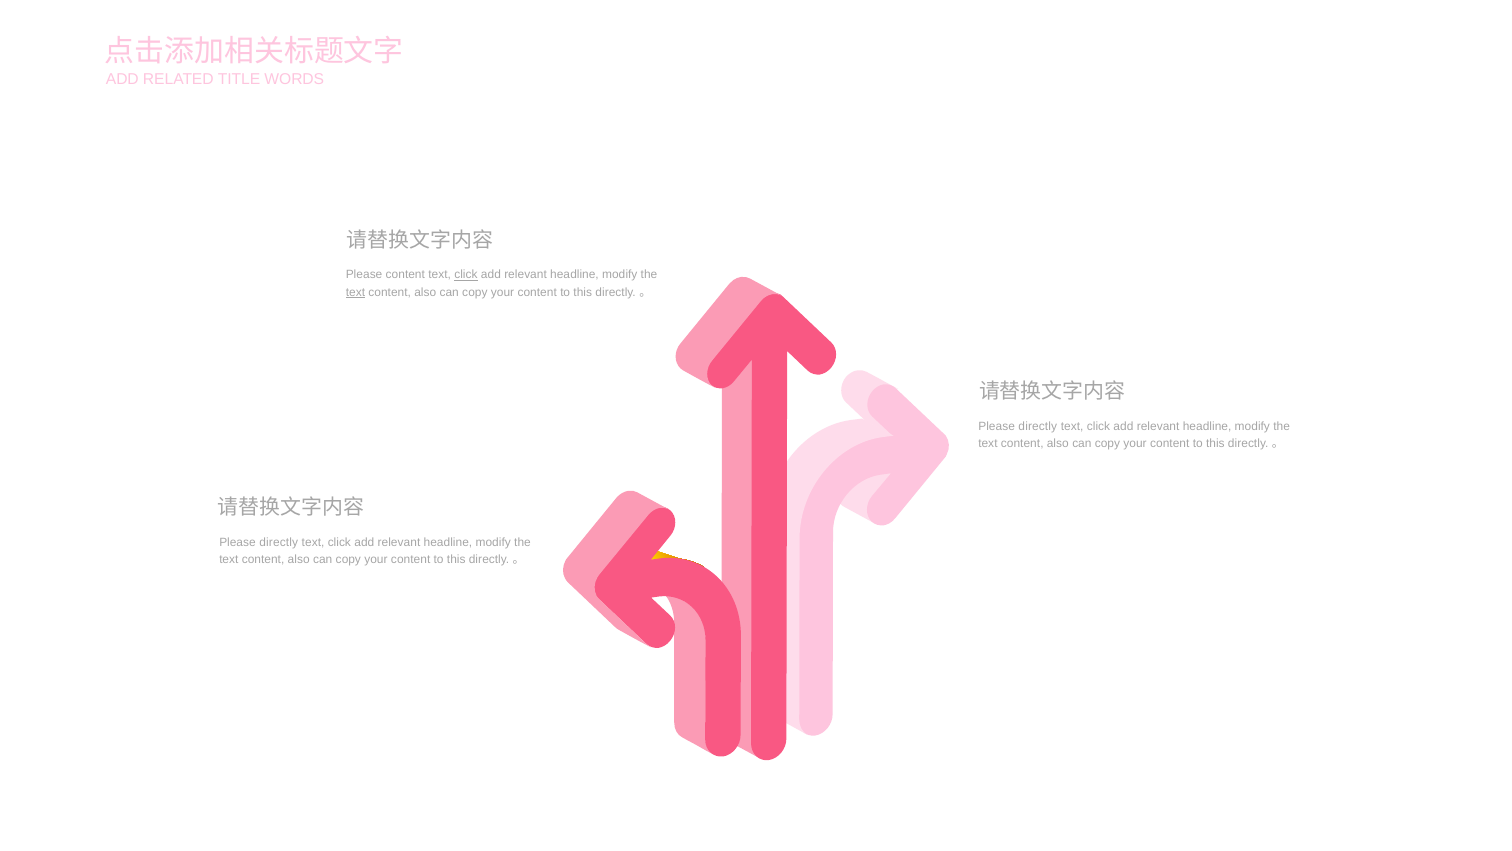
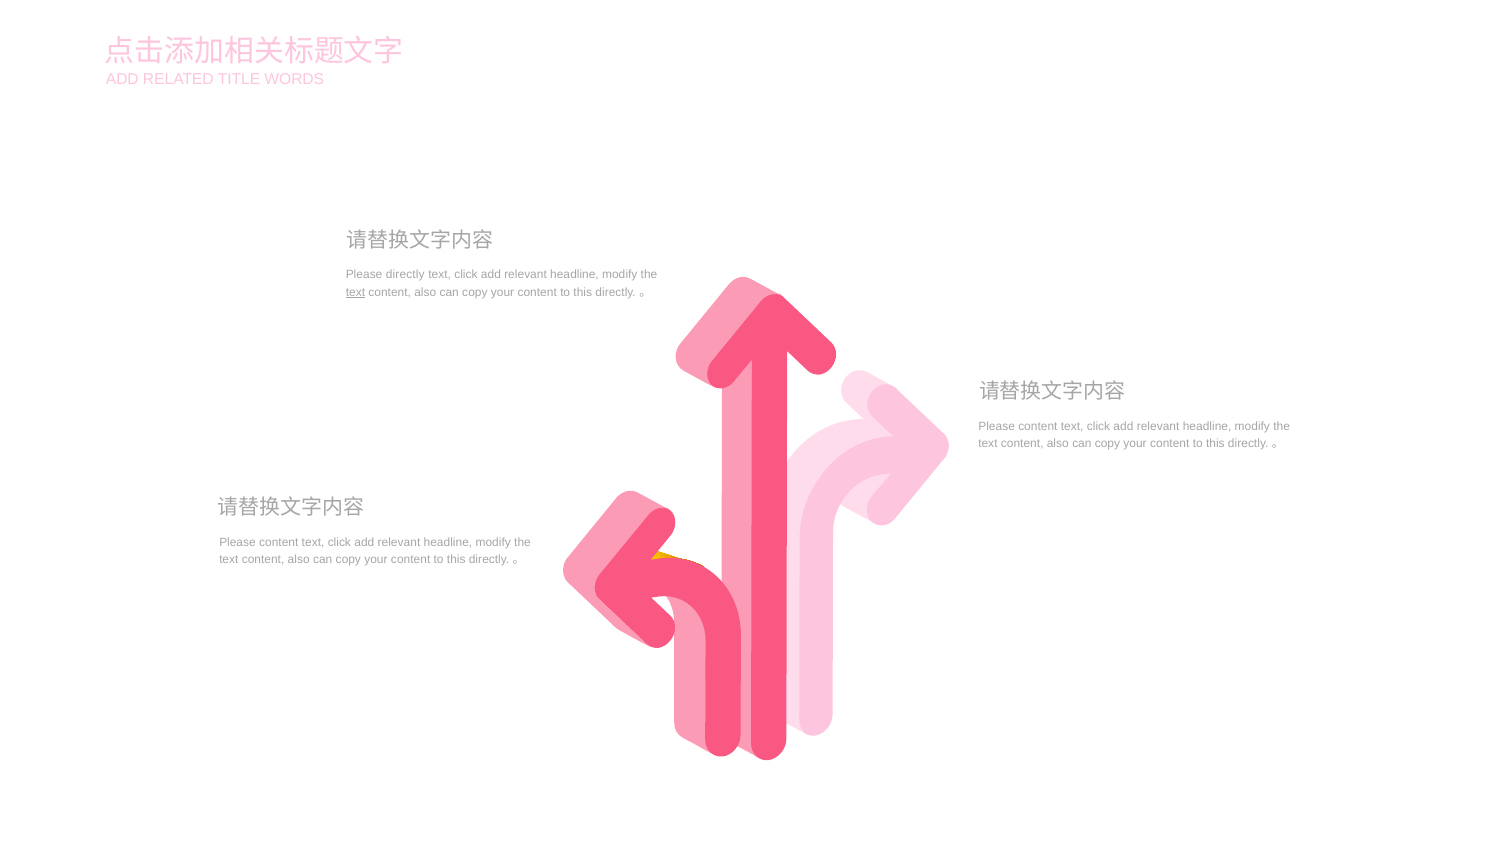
Please content: content -> directly (405, 275)
click underline: present -> none (466, 275)
directly: directly -> content (1038, 426)
directly: directly -> content (279, 542)
